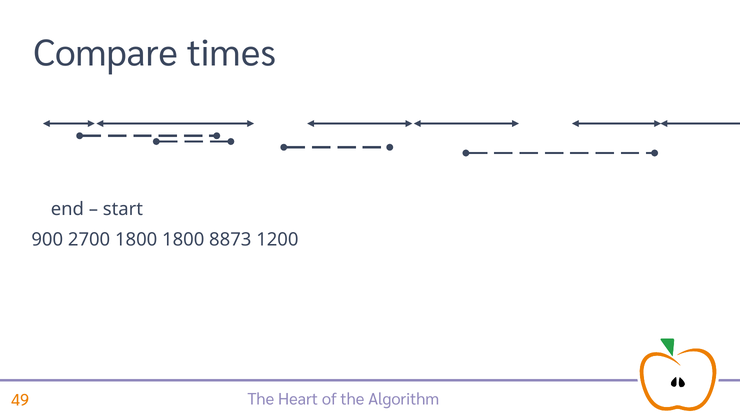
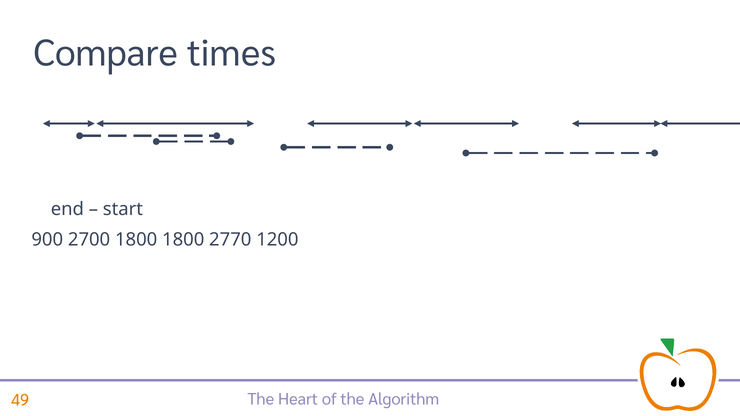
8873: 8873 -> 2770 (230, 240)
